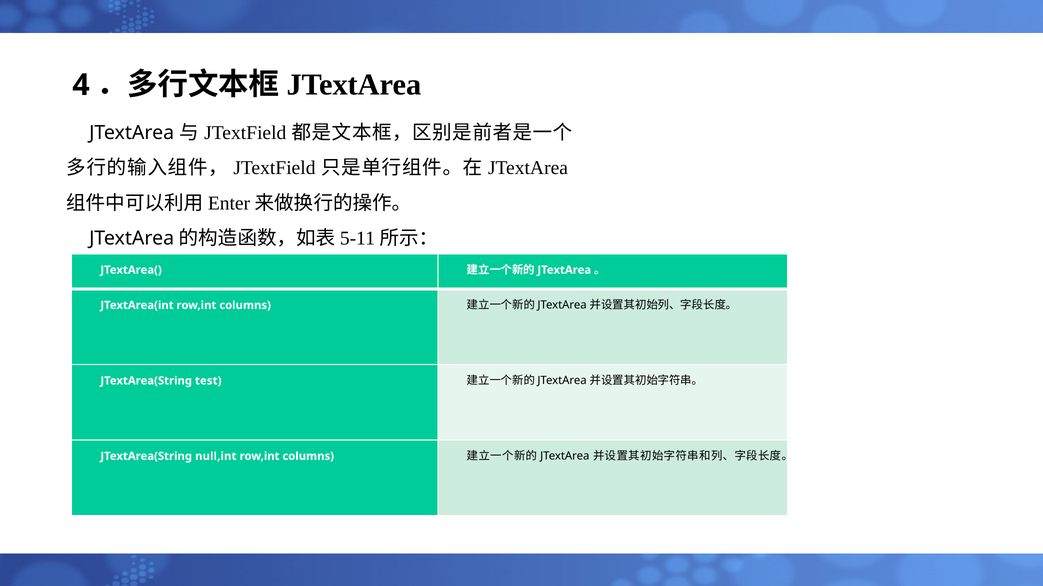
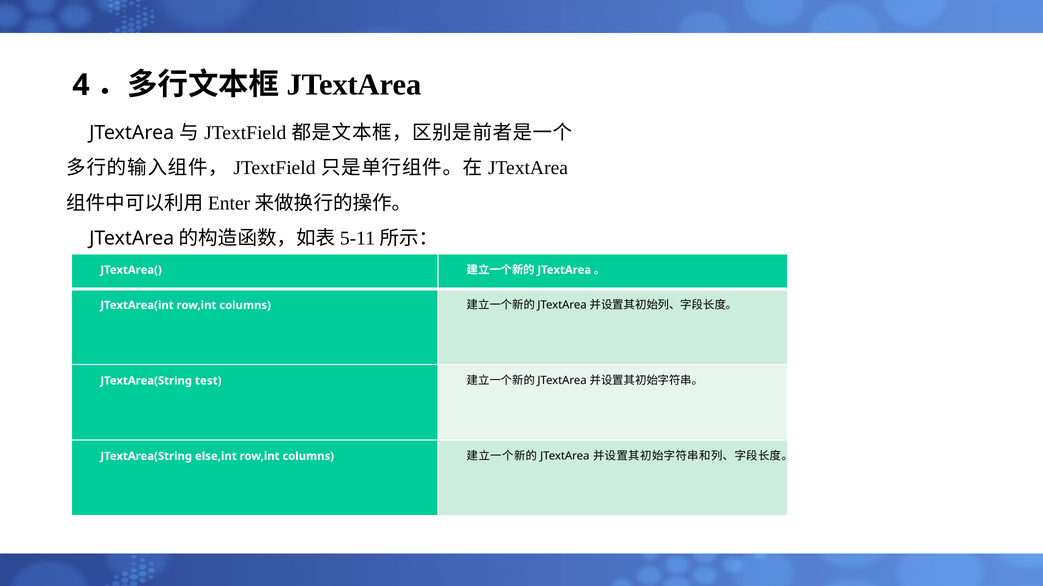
null,int: null,int -> else,int (216, 457)
